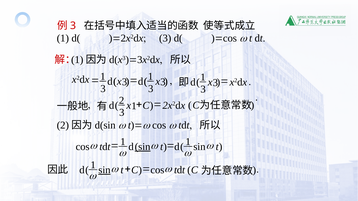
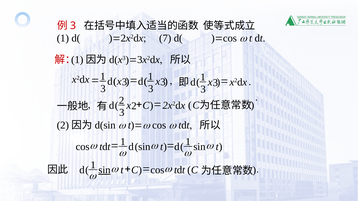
3: 3 -> 7 (165, 38)
1: 1 -> 2 (134, 106)
sin underline: present -> none (143, 147)
